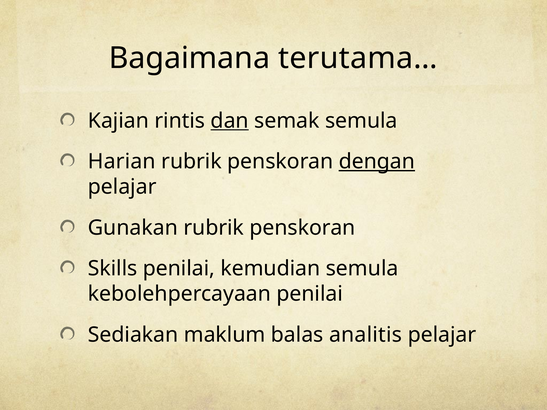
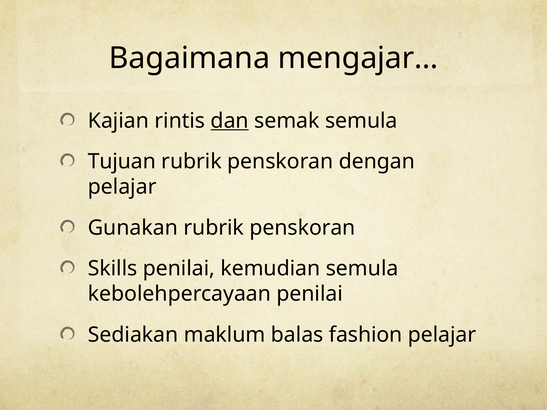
terutama…: terutama… -> mengajar… (358, 58)
Harian: Harian -> Tujuan (122, 162)
dengan underline: present -> none (377, 162)
analitis: analitis -> fashion (366, 335)
